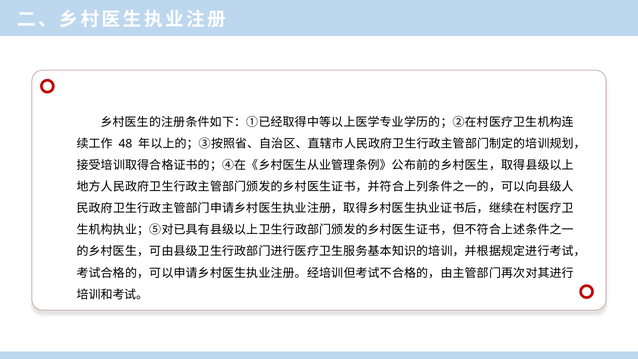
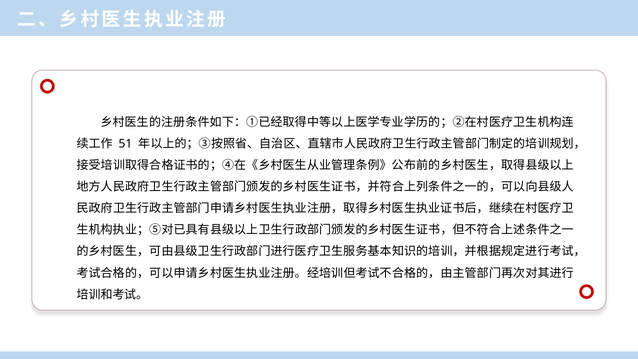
48: 48 -> 51 (125, 144)
